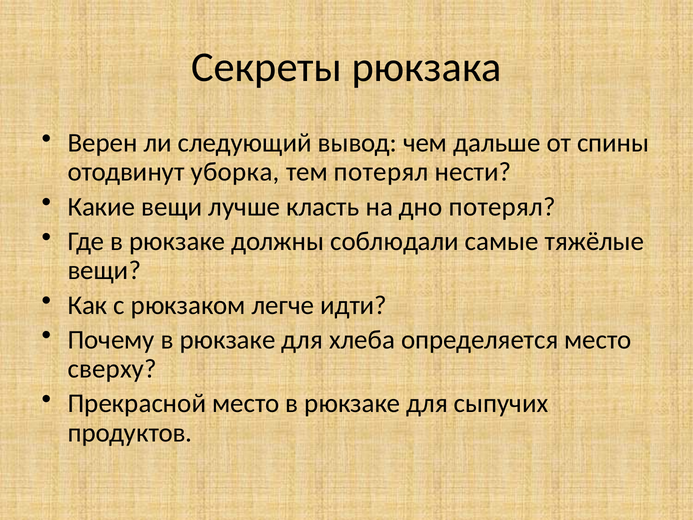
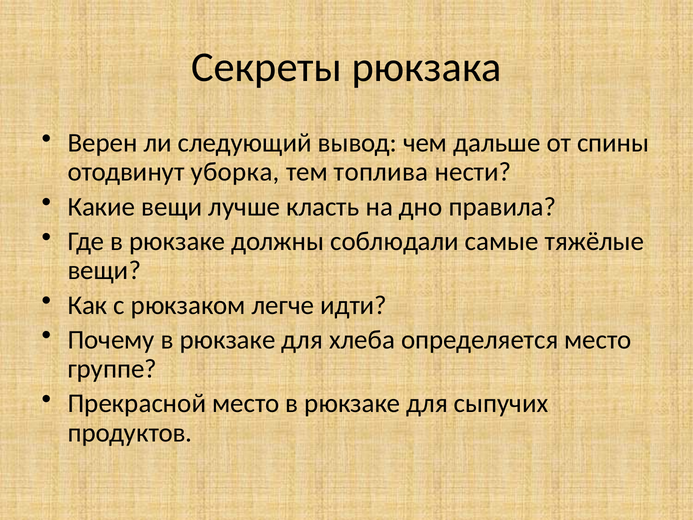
тем потерял: потерял -> топлива (381, 172)
дно потерял: потерял -> правила (503, 207)
сверху: сверху -> группе (112, 369)
